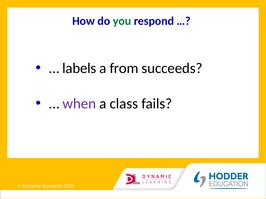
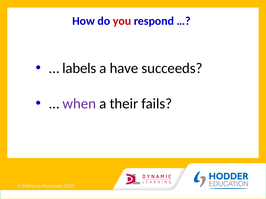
you colour: green -> red (122, 21)
from: from -> have (124, 68)
class: class -> their (124, 104)
